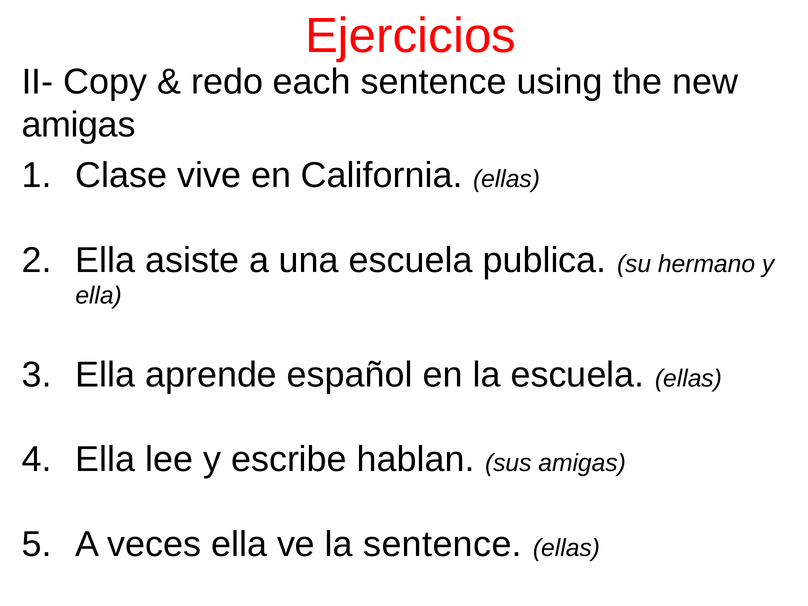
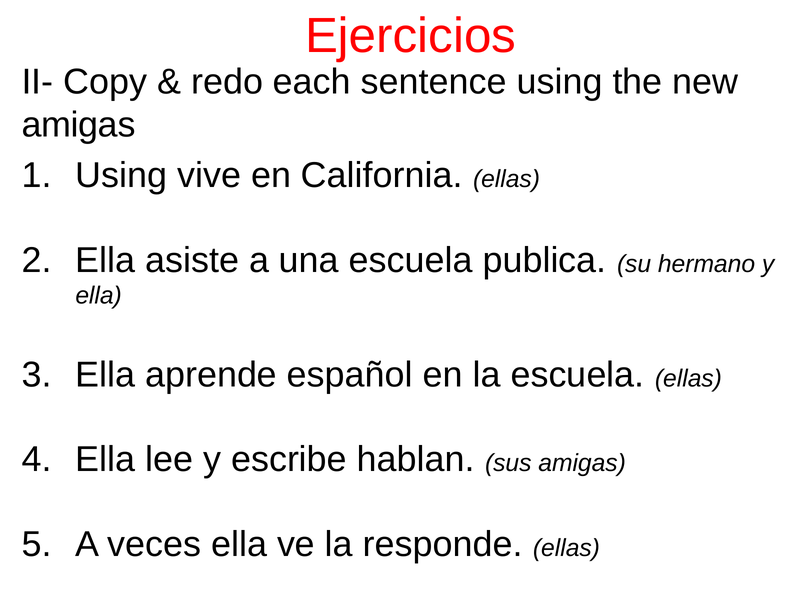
Clase: Clase -> Using (121, 175)
la sentence: sentence -> responde (443, 544)
